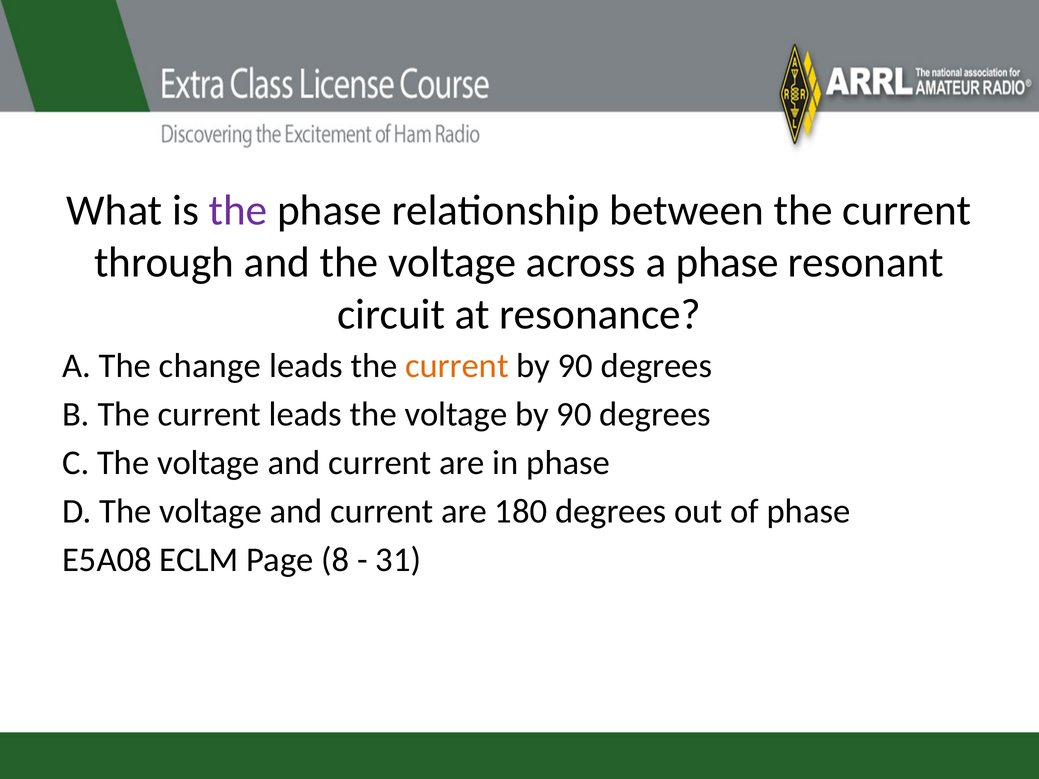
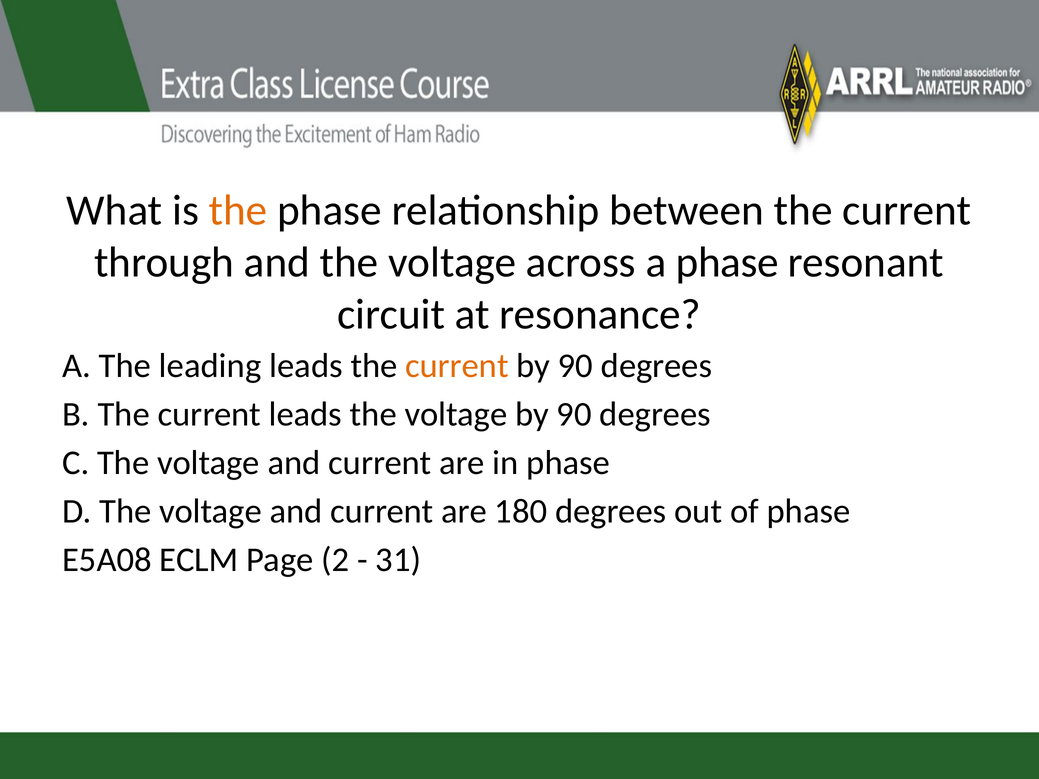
the colour: purple -> orange (238, 211)
change: change -> leading (210, 366)
8: 8 -> 2 (335, 560)
